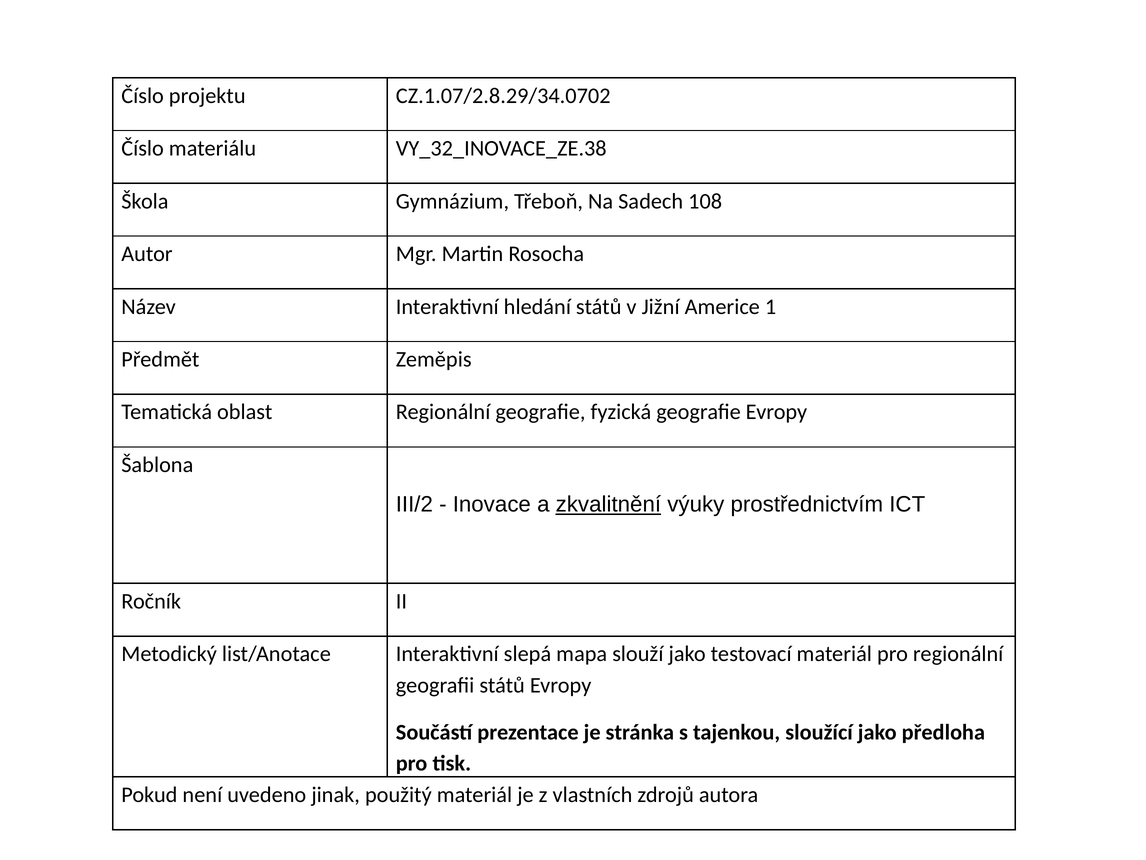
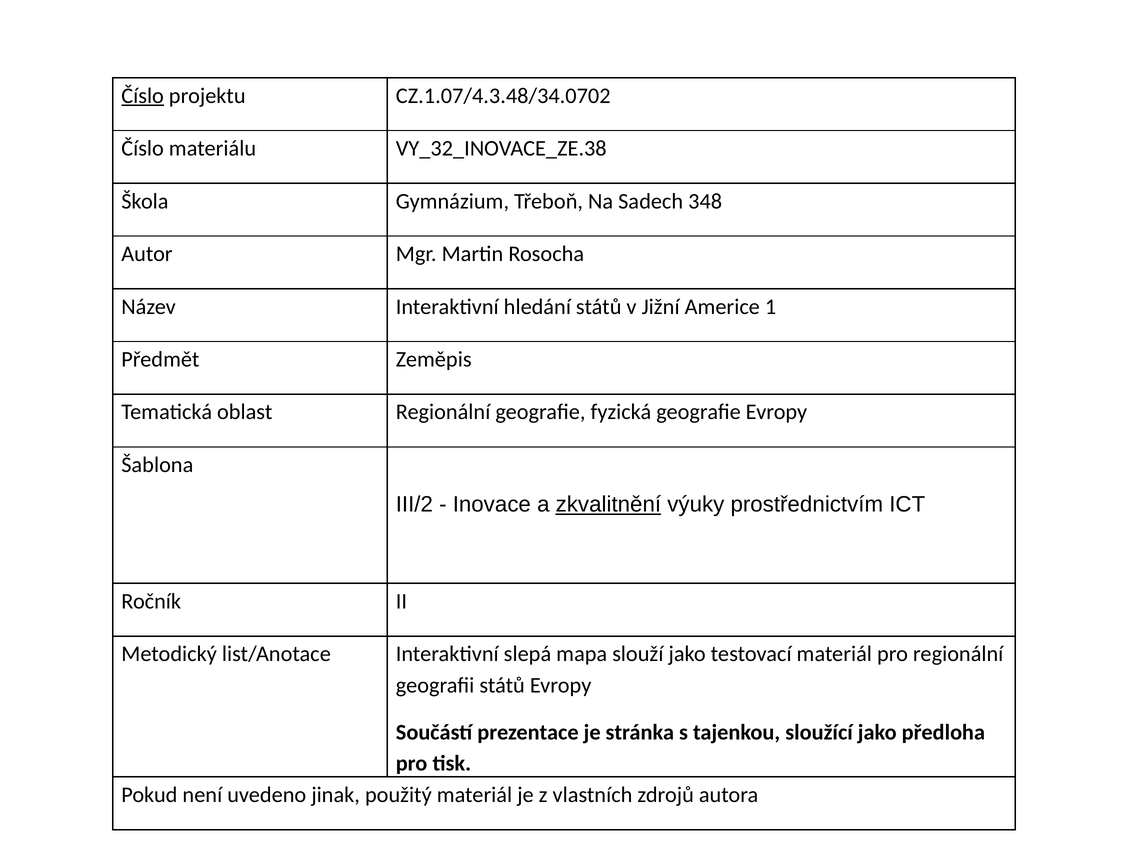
Číslo underline: none -> present (143, 96)
CZ.1.07/2.8.29/34.0702: CZ.1.07/2.8.29/34.0702 -> CZ.1.07/4.3.48/34.0702 (503, 96)
108: 108 -> 348 (705, 201)
